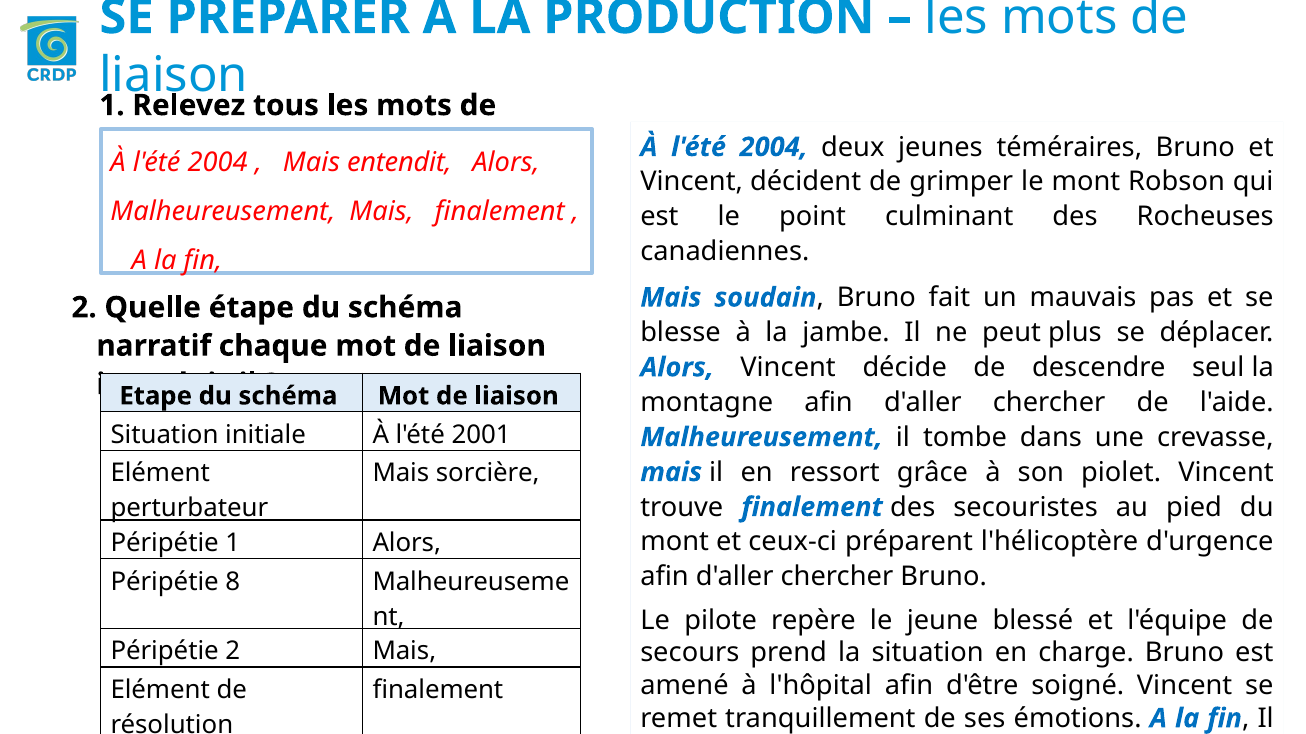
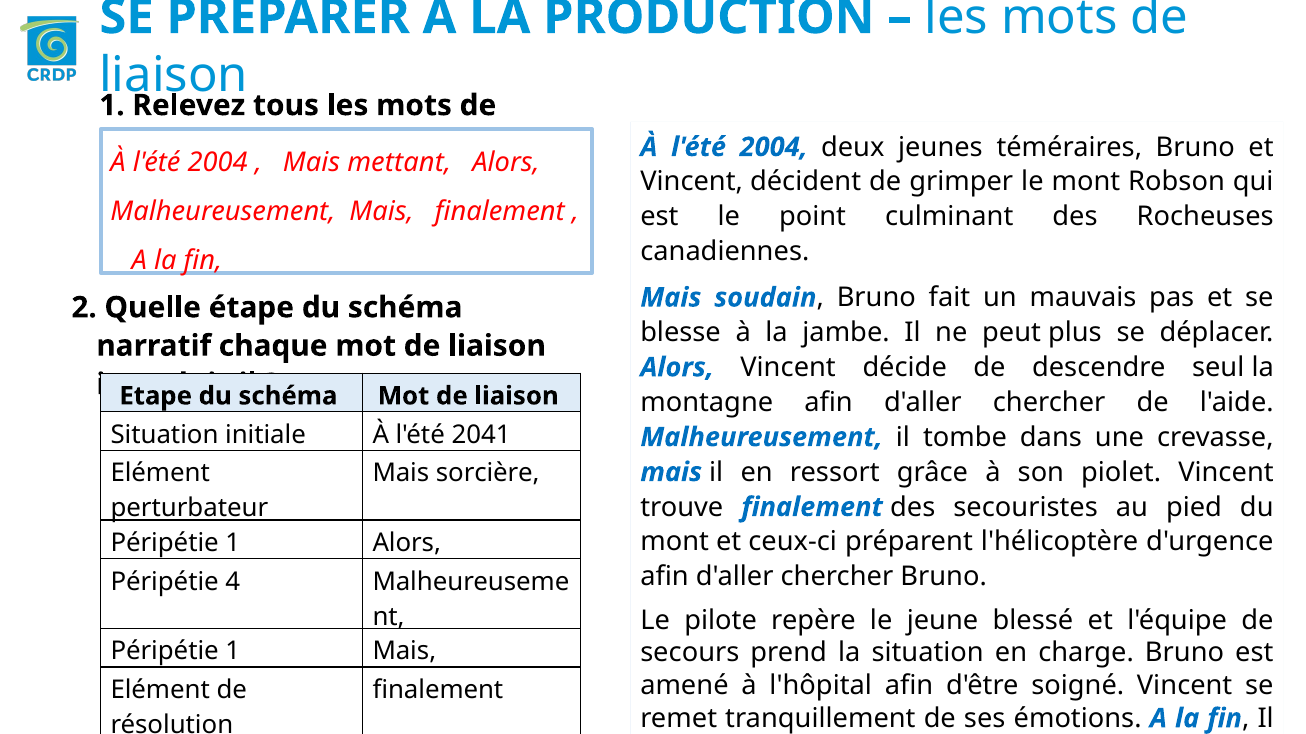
entendit: entendit -> mettant (399, 162)
2001: 2001 -> 2041 (481, 435)
8: 8 -> 4 (233, 582)
2: 2 -> 1 (233, 652)
